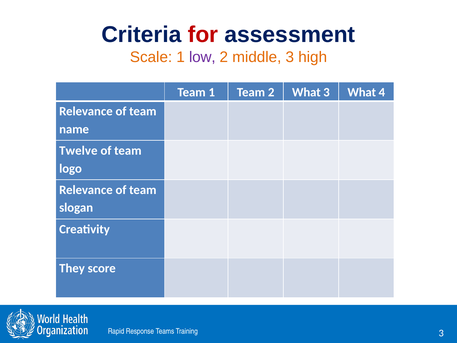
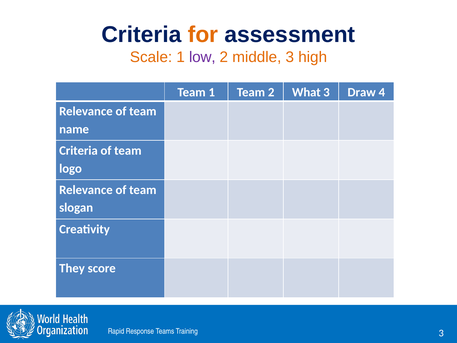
for colour: red -> orange (203, 35)
3 What: What -> Draw (362, 92)
Twelve: Twelve -> Criteria (78, 151)
